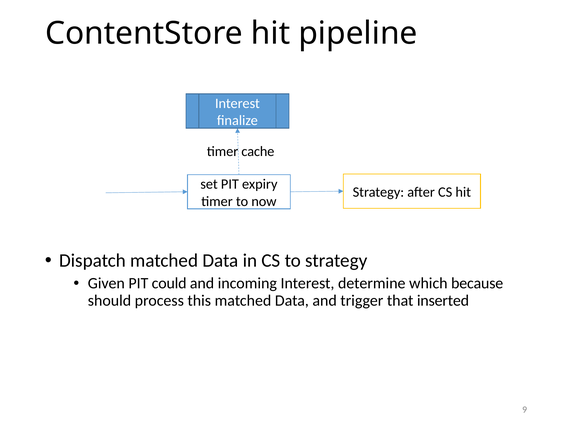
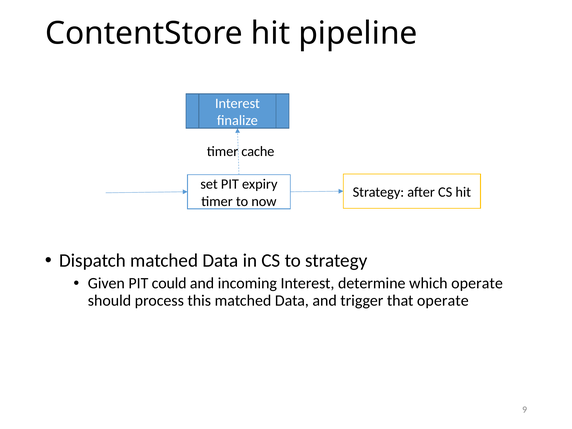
which because: because -> operate (477, 283)
that inserted: inserted -> operate (443, 301)
